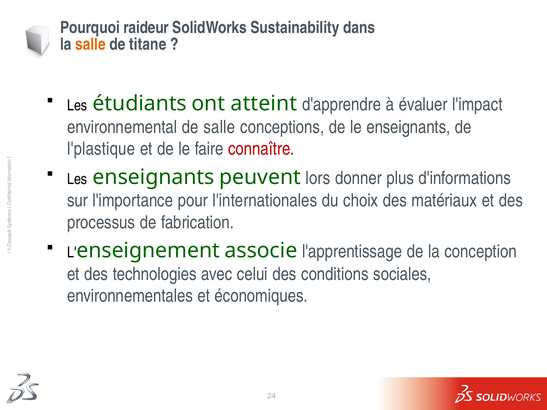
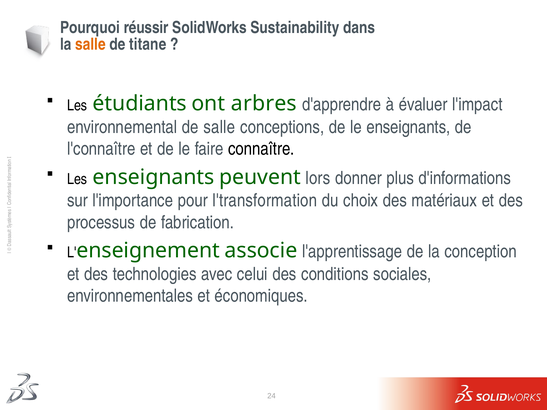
raideur: raideur -> réussir (146, 28)
atteint: atteint -> arbres (264, 104)
l'plastique: l'plastique -> l'connaître (101, 149)
connaître colour: red -> black (261, 149)
l'internationales: l'internationales -> l'transformation (265, 201)
